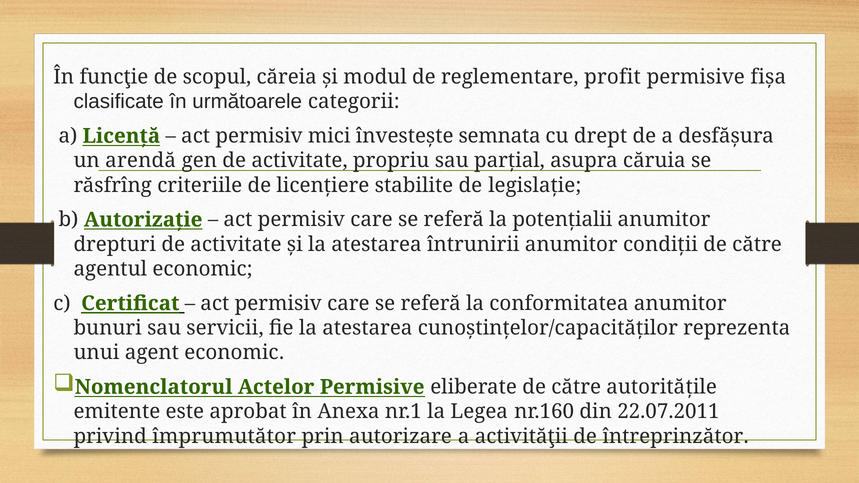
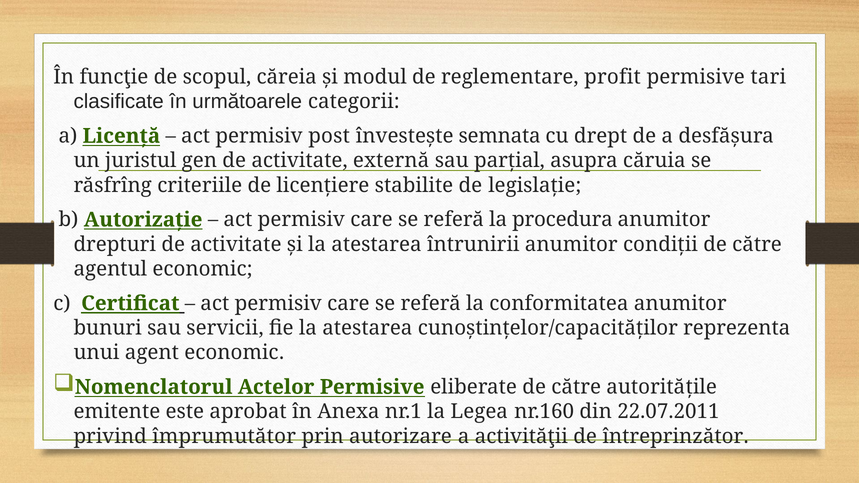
fișa: fișa -> tari (768, 77)
mici: mici -> post (329, 136)
arendă: arendă -> juristul (141, 161)
propriu: propriu -> externă (391, 161)
potențialii: potențialii -> procedura (562, 220)
